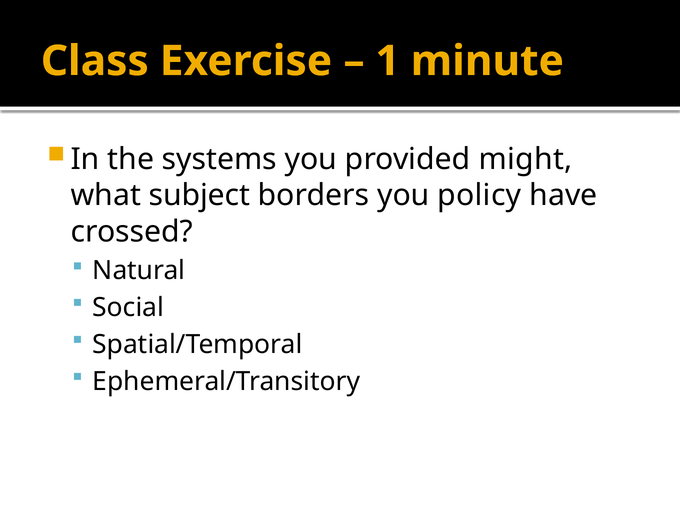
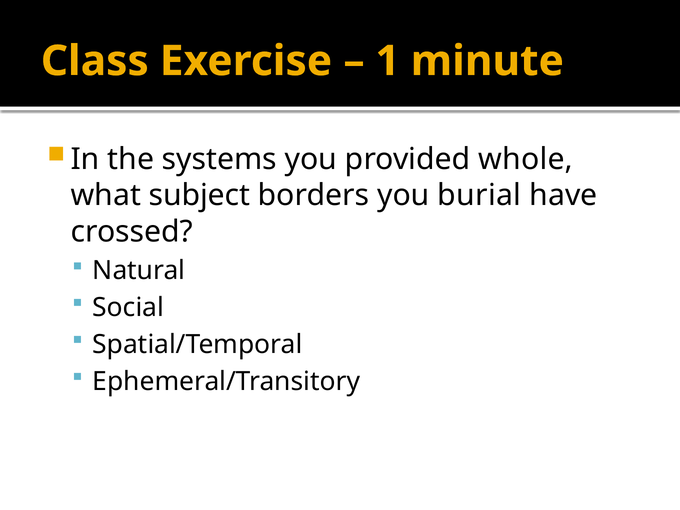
might: might -> whole (526, 159)
policy: policy -> burial (479, 195)
